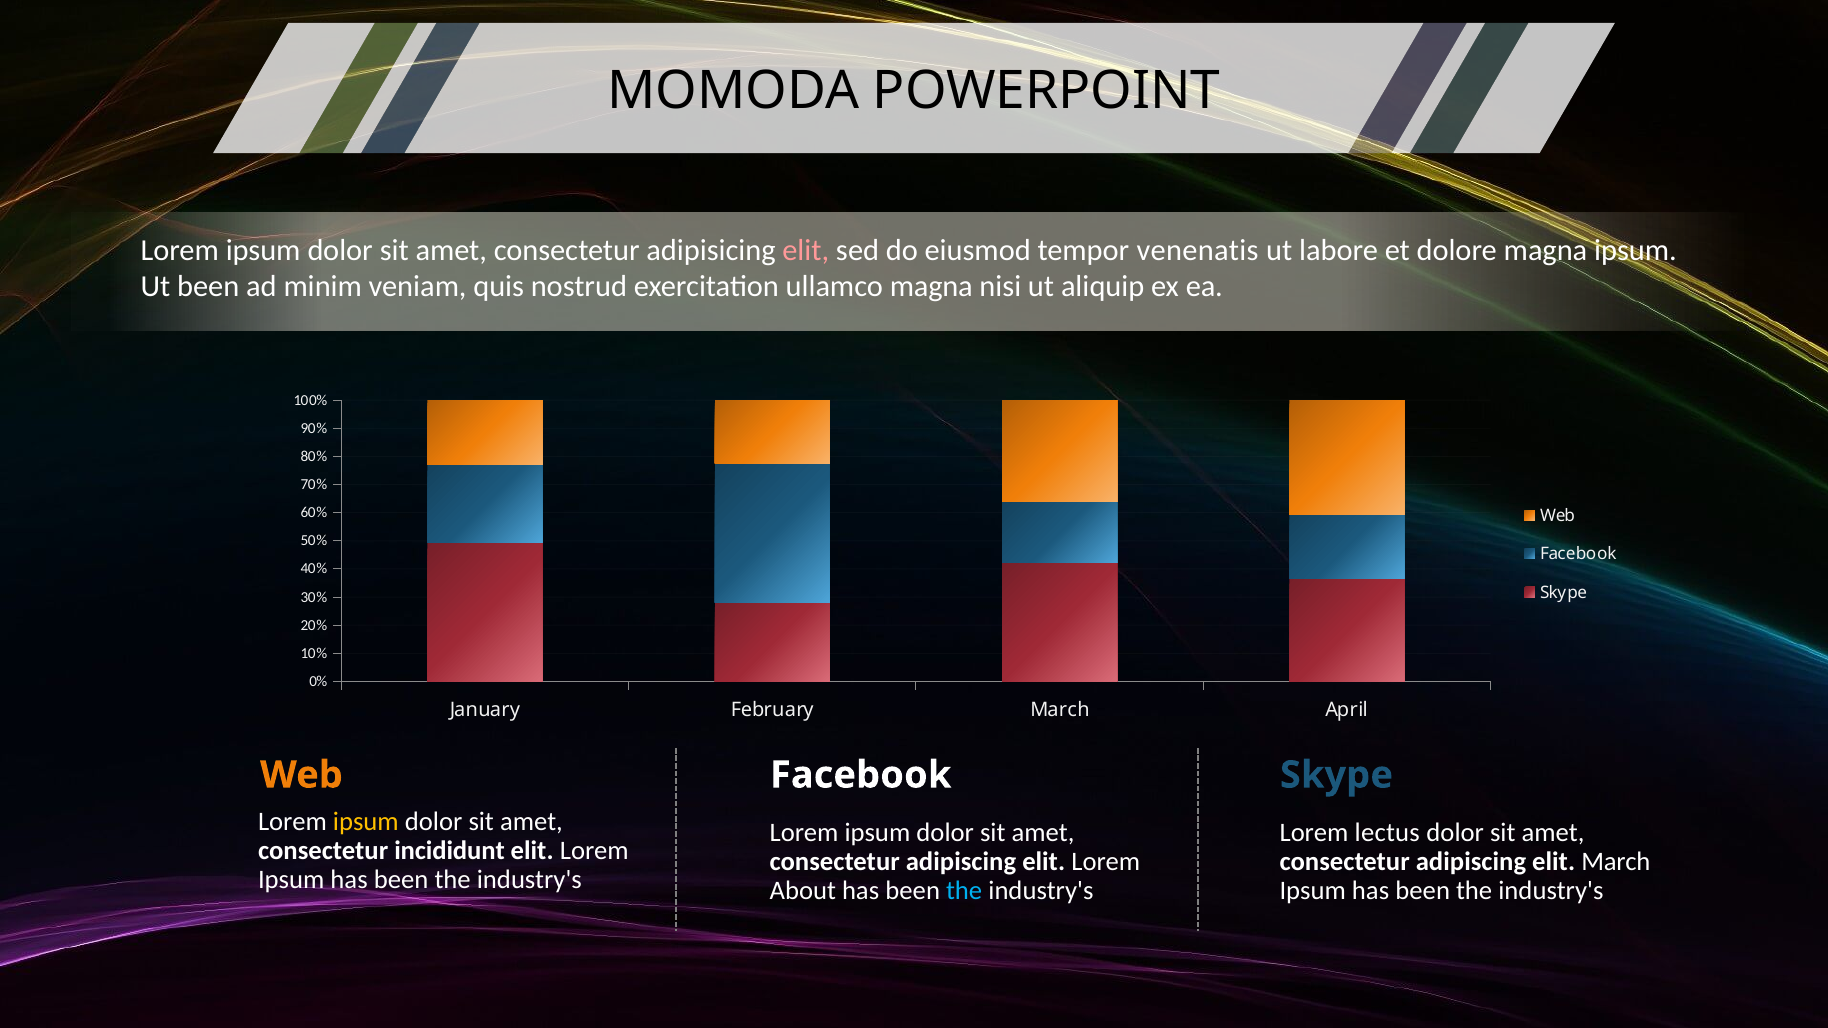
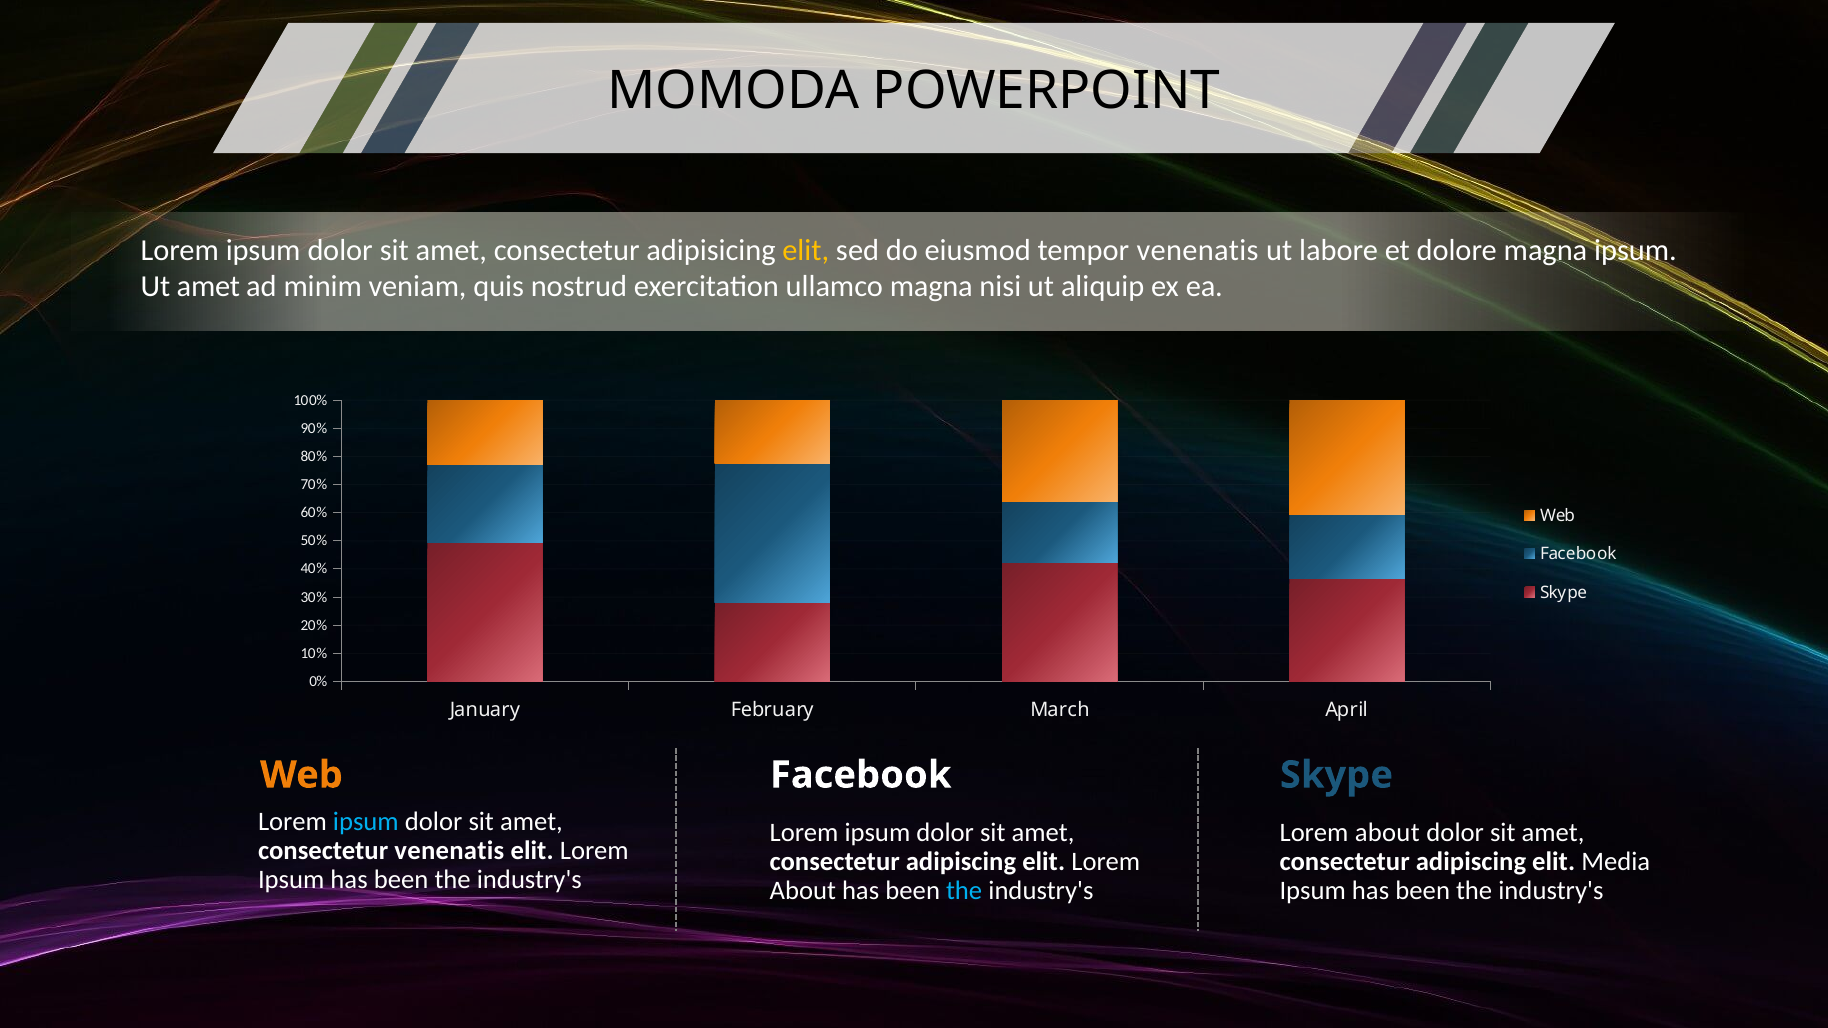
elit colour: pink -> yellow (806, 250)
Ut been: been -> amet (208, 287)
ipsum colour: yellow -> light blue (366, 822)
lectus: lectus -> about (1387, 833)
consectetur incididunt: incididunt -> venenatis (449, 851)
elit March: March -> Media (1616, 862)
